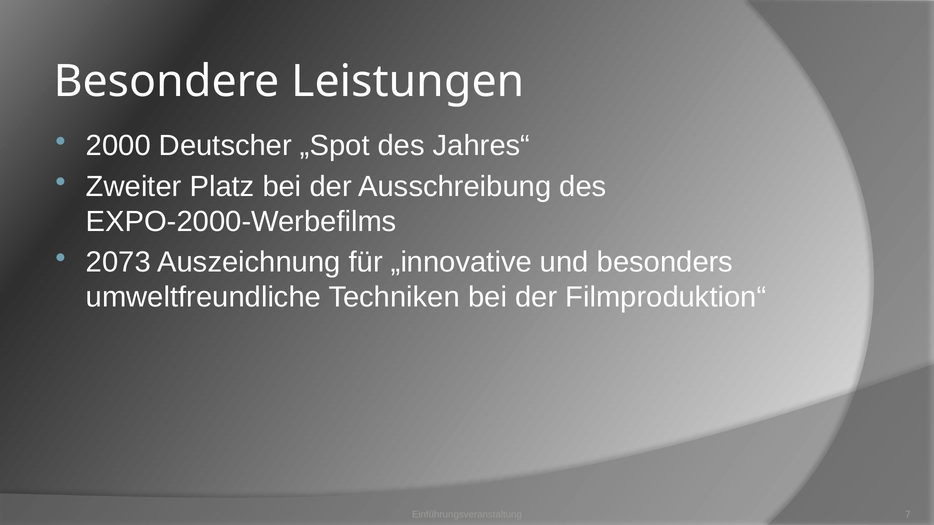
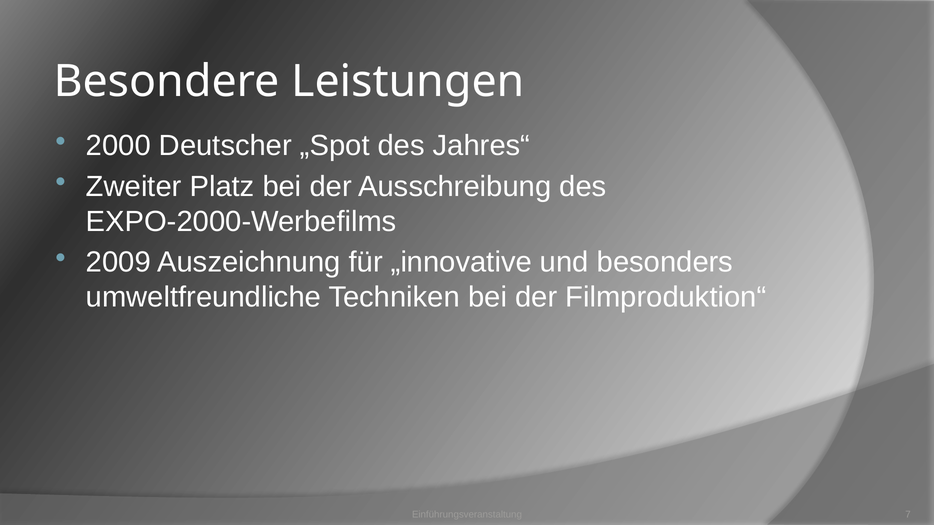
2073: 2073 -> 2009 (118, 262)
